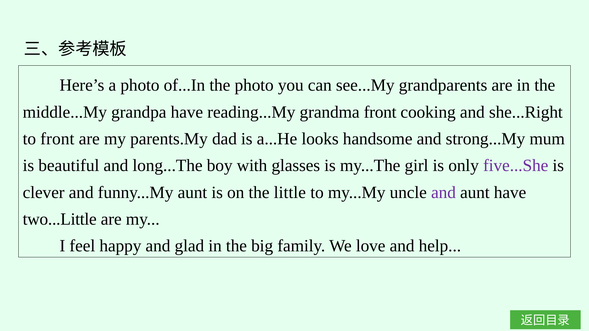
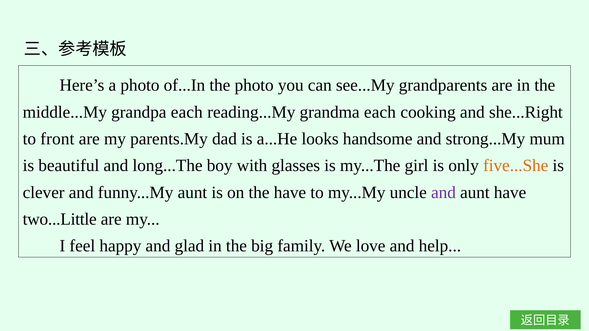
grandpa have: have -> each (187, 112)
grandma front: front -> each (380, 112)
five...She colour: purple -> orange (516, 166)
the little: little -> have (290, 193)
